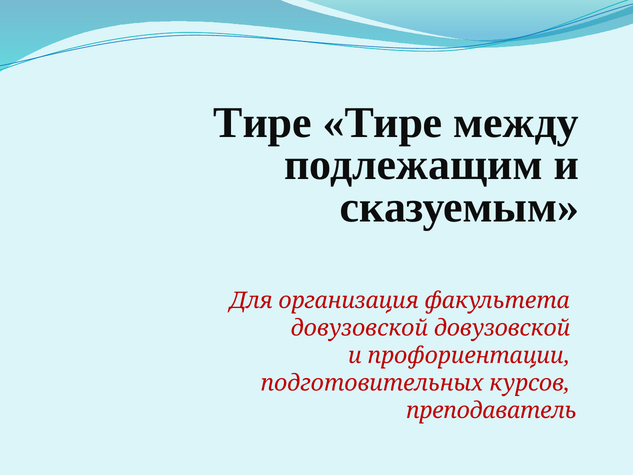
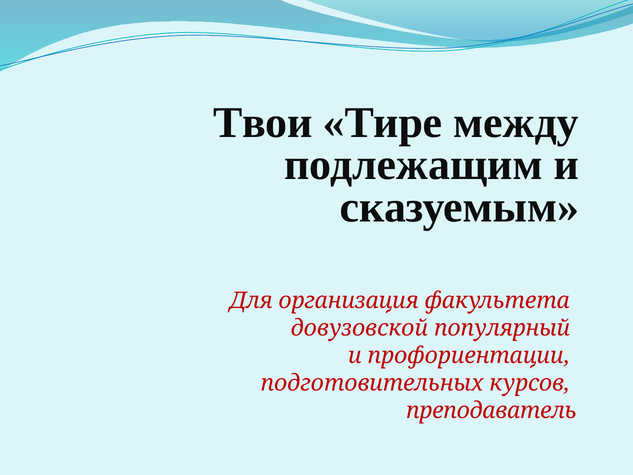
Тире: Тире -> Твои (263, 123)
довузовской довузовской: довузовской -> популярный (502, 328)
